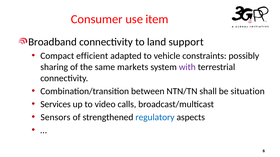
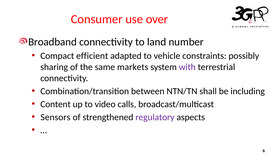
item: item -> over (157, 19)
support: support -> number (186, 42)
situation: situation -> including (248, 91)
Services: Services -> Content (56, 105)
regulatory colour: blue -> purple (155, 118)
